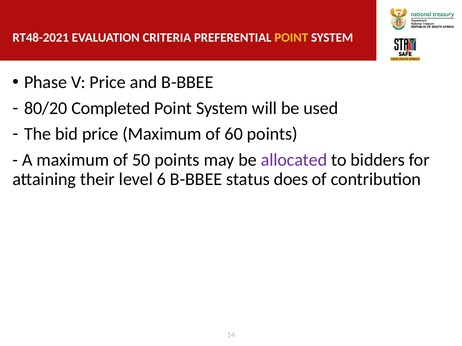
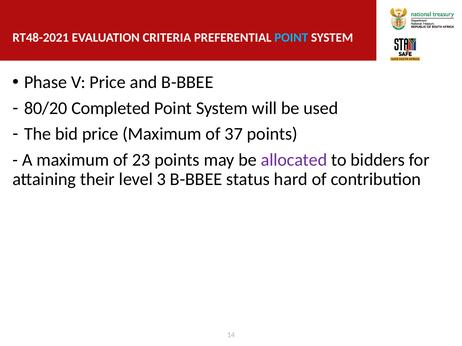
POINT colour: yellow -> light blue (291, 38)
60: 60 -> 37 (234, 134)
50: 50 -> 23 (141, 160)
6: 6 -> 3 (161, 179)
does: does -> hard (291, 179)
